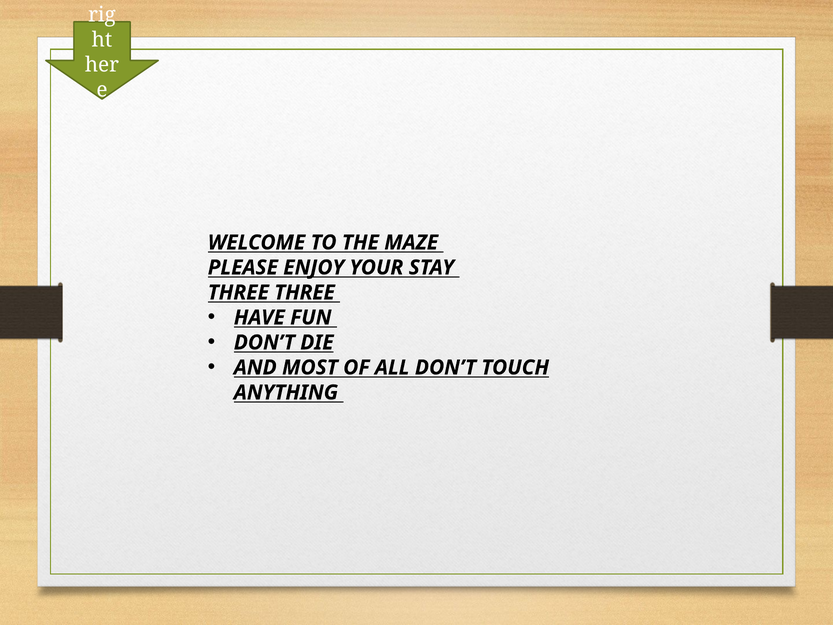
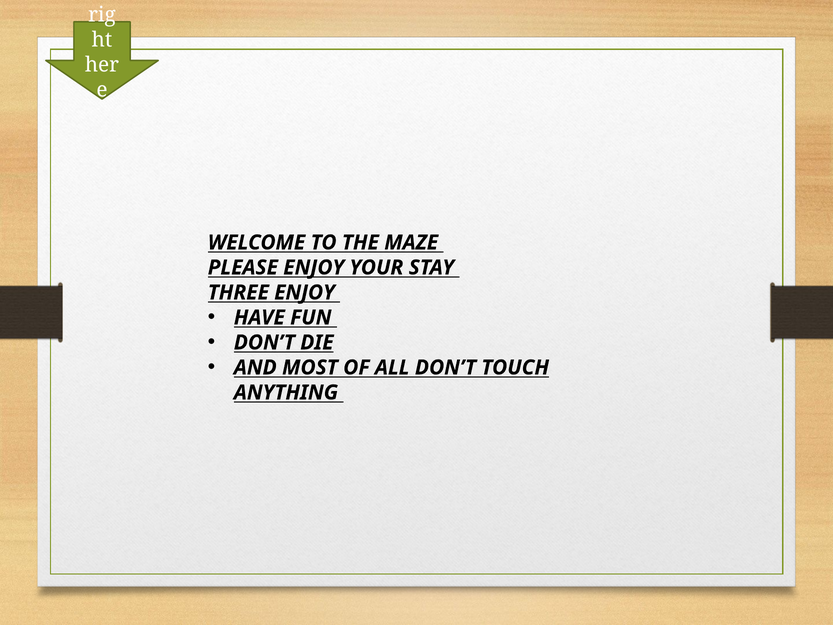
THREE THREE: THREE -> ENJOY (305, 292)
